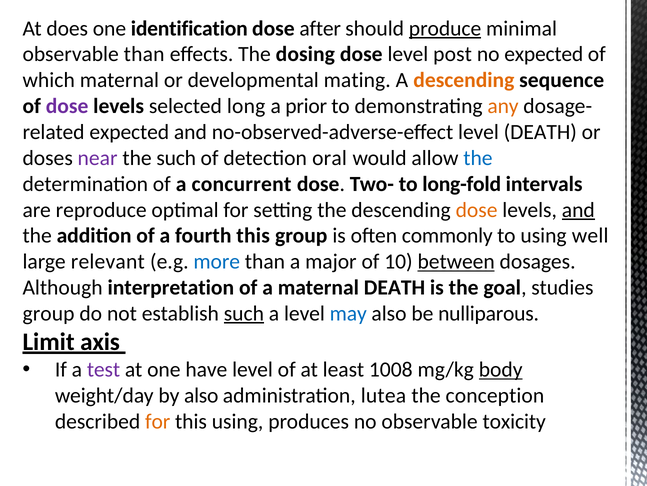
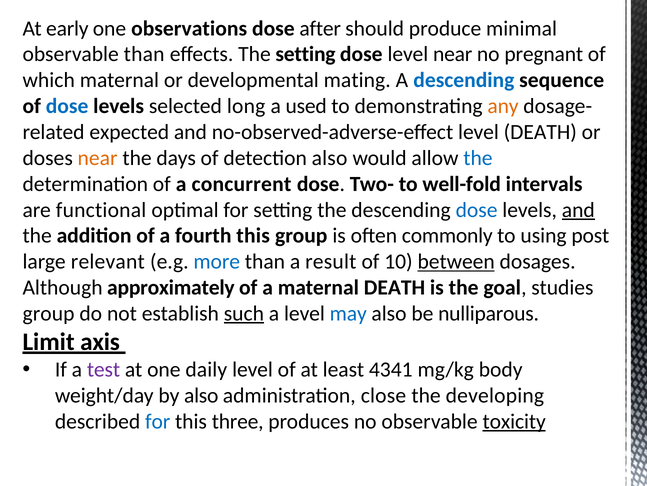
does: does -> early (67, 28)
identification: identification -> observations (189, 28)
produce underline: present -> none (445, 28)
The dosing: dosing -> setting (306, 54)
level post: post -> near (453, 54)
no expected: expected -> pregnant (544, 54)
descending colour: orange -> blue (464, 80)
dose colour: purple -> blue (67, 106)
prior: prior -> used (306, 106)
near colour: purple -> orange (98, 158)
the such: such -> days (176, 158)
detection oral: oral -> also (330, 158)
long-fold: long-fold -> well-fold (462, 184)
reproduce: reproduce -> functional (101, 210)
dose colour: orange -> blue (477, 210)
well: well -> post (590, 235)
major: major -> result (331, 261)
interpretation: interpretation -> approximately (171, 287)
have: have -> daily (206, 369)
1008: 1008 -> 4341 (391, 369)
body underline: present -> none (501, 369)
lutea: lutea -> close (383, 395)
conception: conception -> developing (495, 395)
for colour: orange -> blue (158, 421)
this using: using -> three (238, 421)
toxicity underline: none -> present (514, 421)
